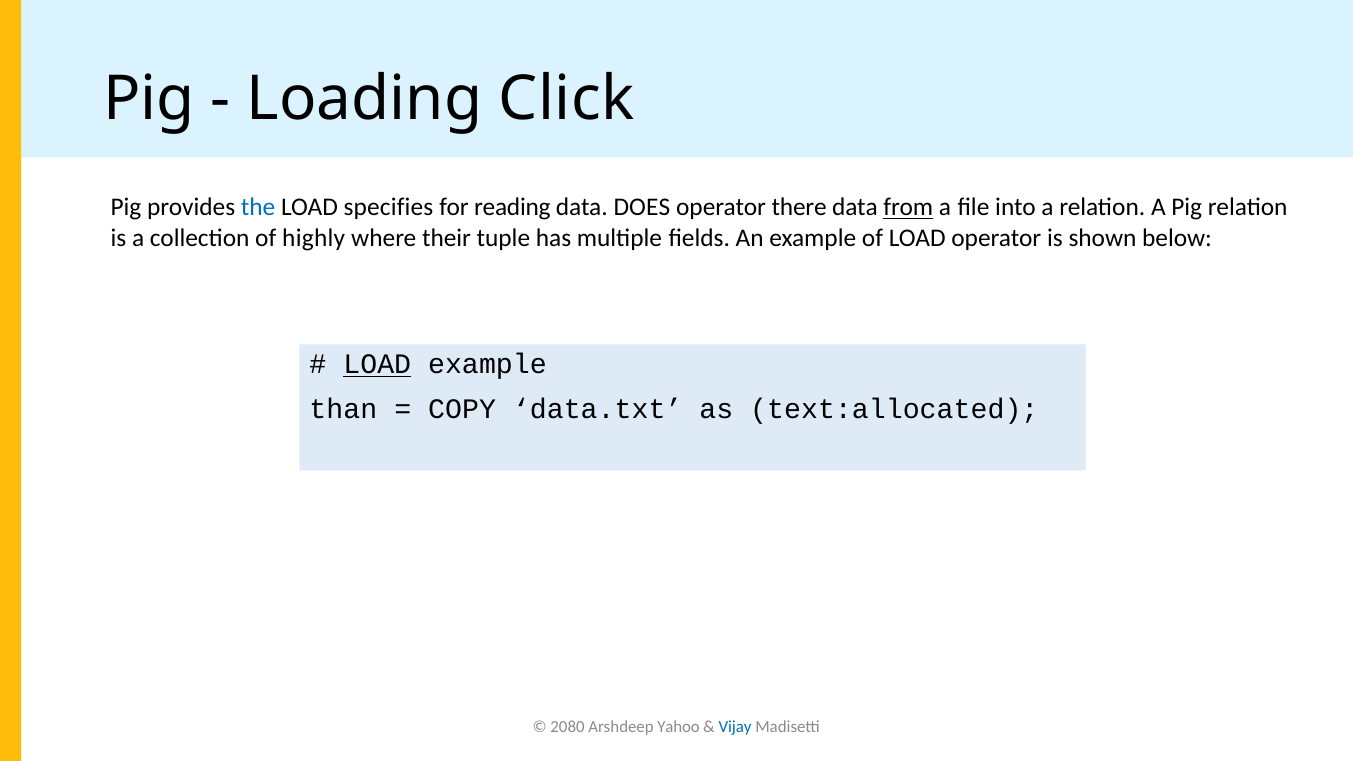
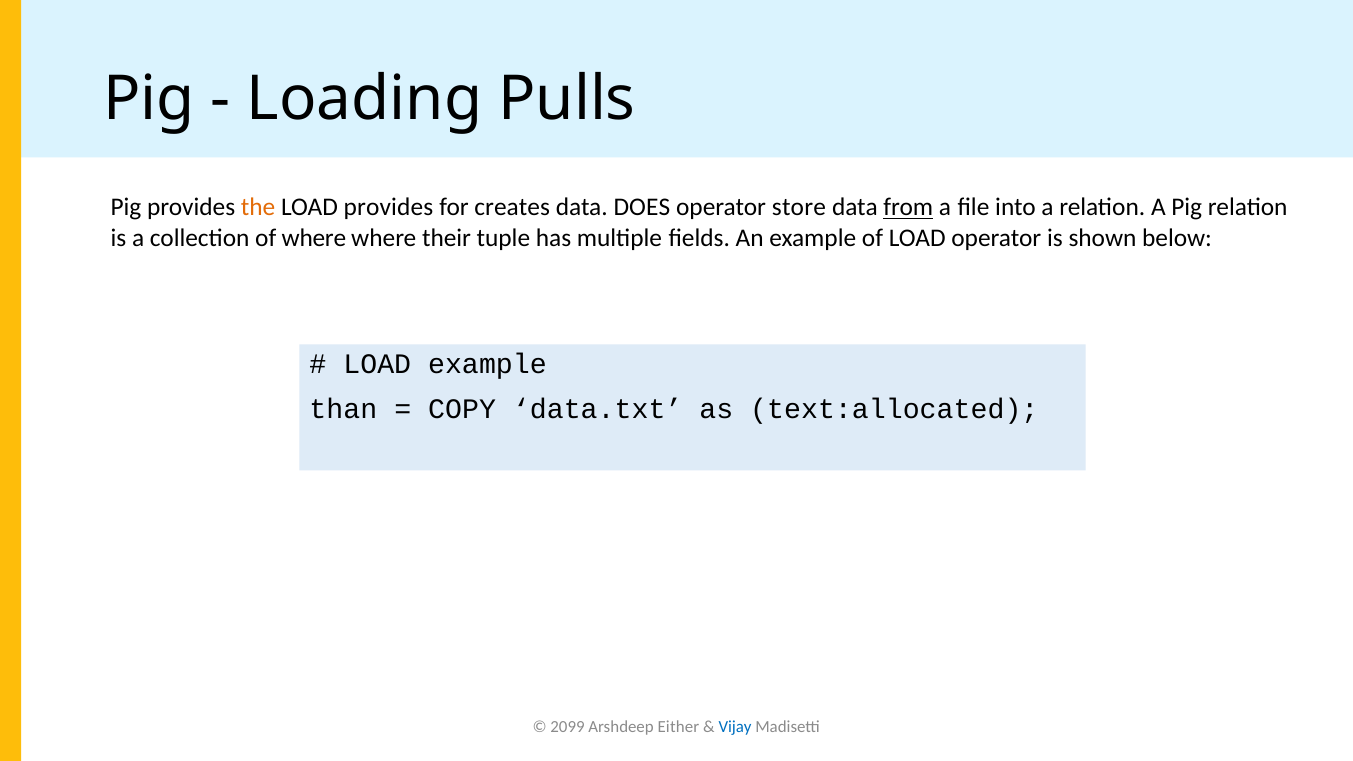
Click: Click -> Pulls (567, 99)
the colour: blue -> orange (258, 207)
LOAD specifies: specifies -> provides (389, 207)
reading: reading -> creates (512, 207)
there: there -> store (799, 207)
of highly: highly -> where (314, 238)
LOAD underline: present -> none (377, 365)
2080: 2080 -> 2099 (568, 727)
Yahoo: Yahoo -> Either (678, 727)
